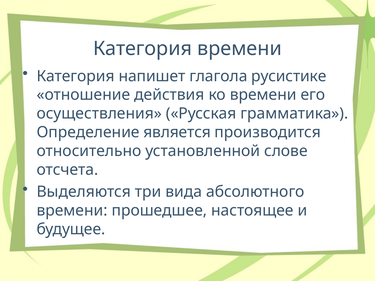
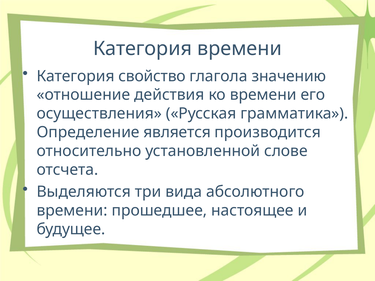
напишет: напишет -> свойство (152, 76)
русистике: русистике -> значению (289, 76)
